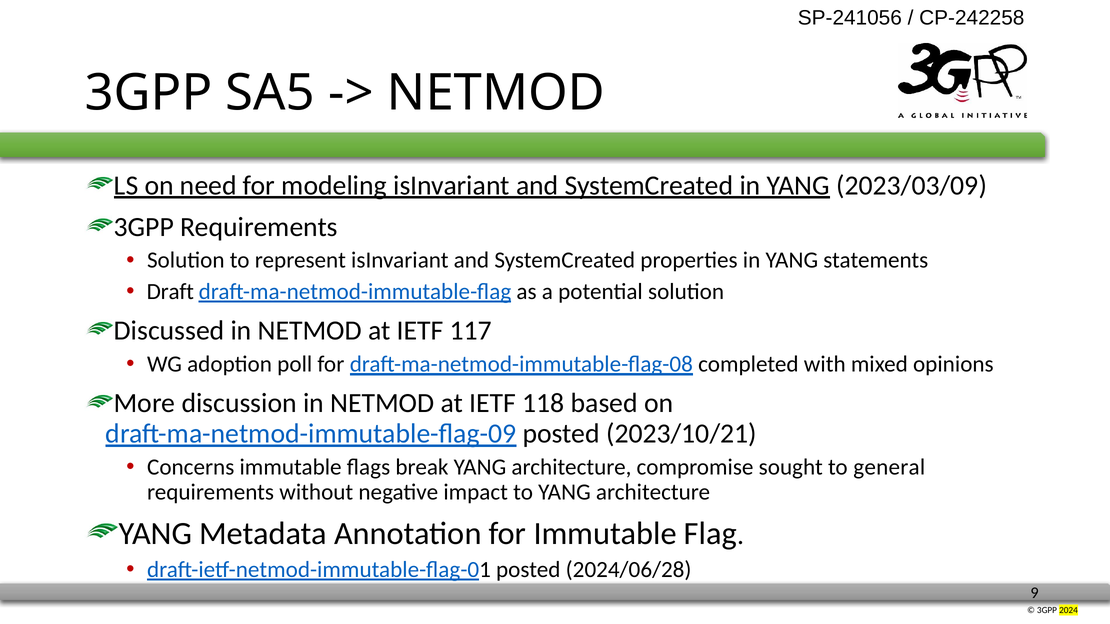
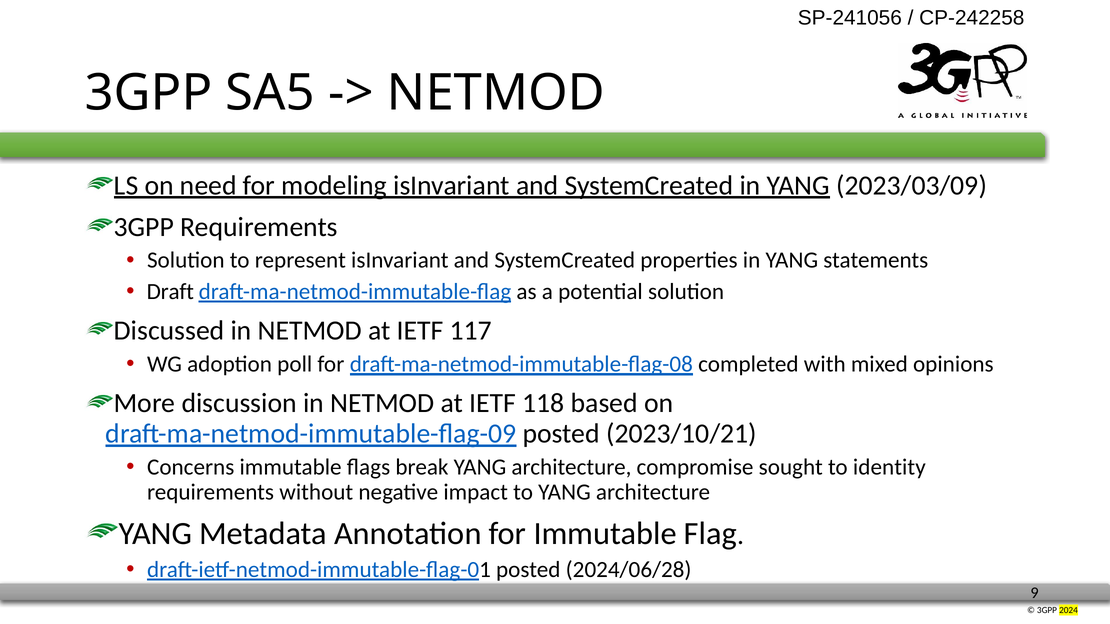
general: general -> identity (889, 467)
